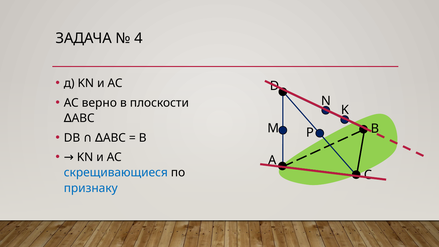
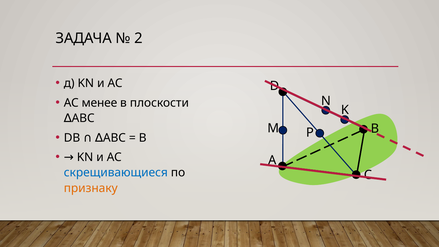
4: 4 -> 2 (138, 38)
верно: верно -> менее (99, 103)
признаку colour: blue -> orange (91, 188)
